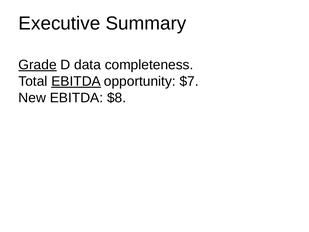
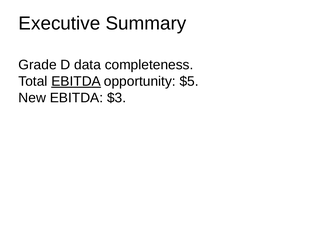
Grade underline: present -> none (38, 65)
$7: $7 -> $5 (189, 81)
$8: $8 -> $3 (117, 98)
